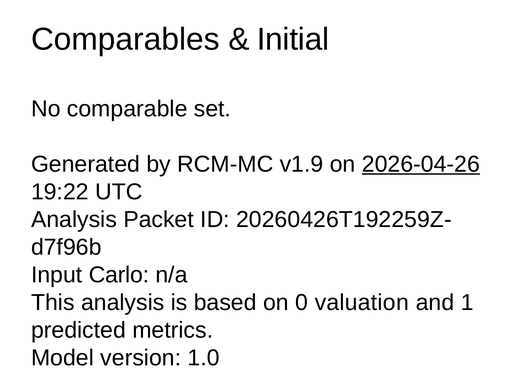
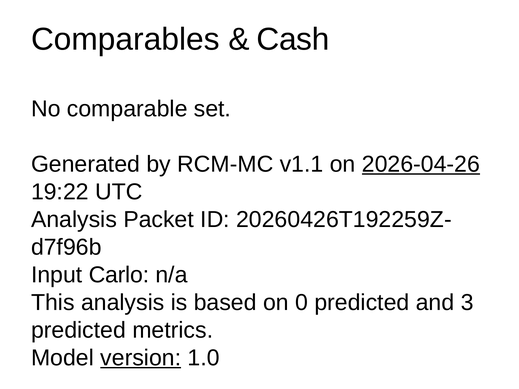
Initial: Initial -> Cash (293, 39)
v1.9: v1.9 -> v1.1 (302, 164)
0 valuation: valuation -> predicted (362, 303)
1: 1 -> 3 (467, 303)
version underline: none -> present (141, 358)
